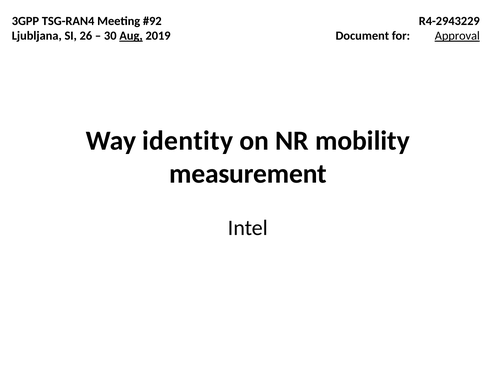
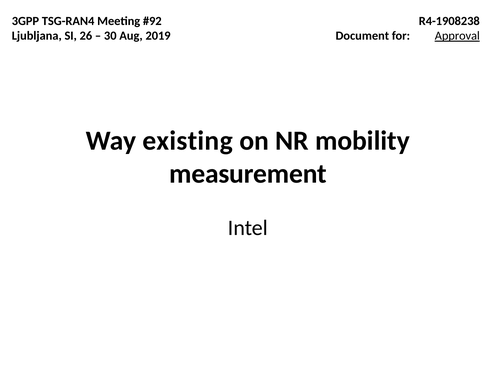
R4-2943229: R4-2943229 -> R4-1908238 (449, 21)
Aug underline: present -> none (131, 36)
identity: identity -> existing (188, 141)
